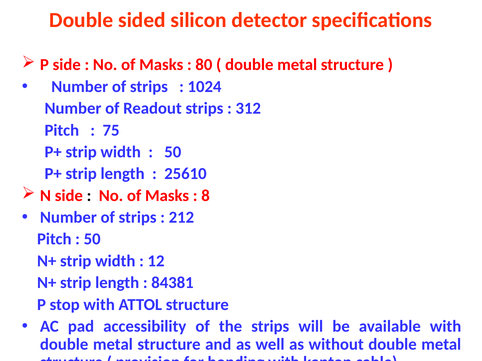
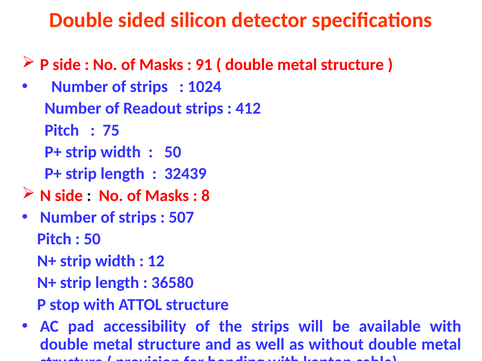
80: 80 -> 91 (204, 65)
312: 312 -> 412 (248, 109)
25610: 25610 -> 32439 (185, 174)
212: 212 -> 507 (181, 218)
84381: 84381 -> 36580 (172, 283)
